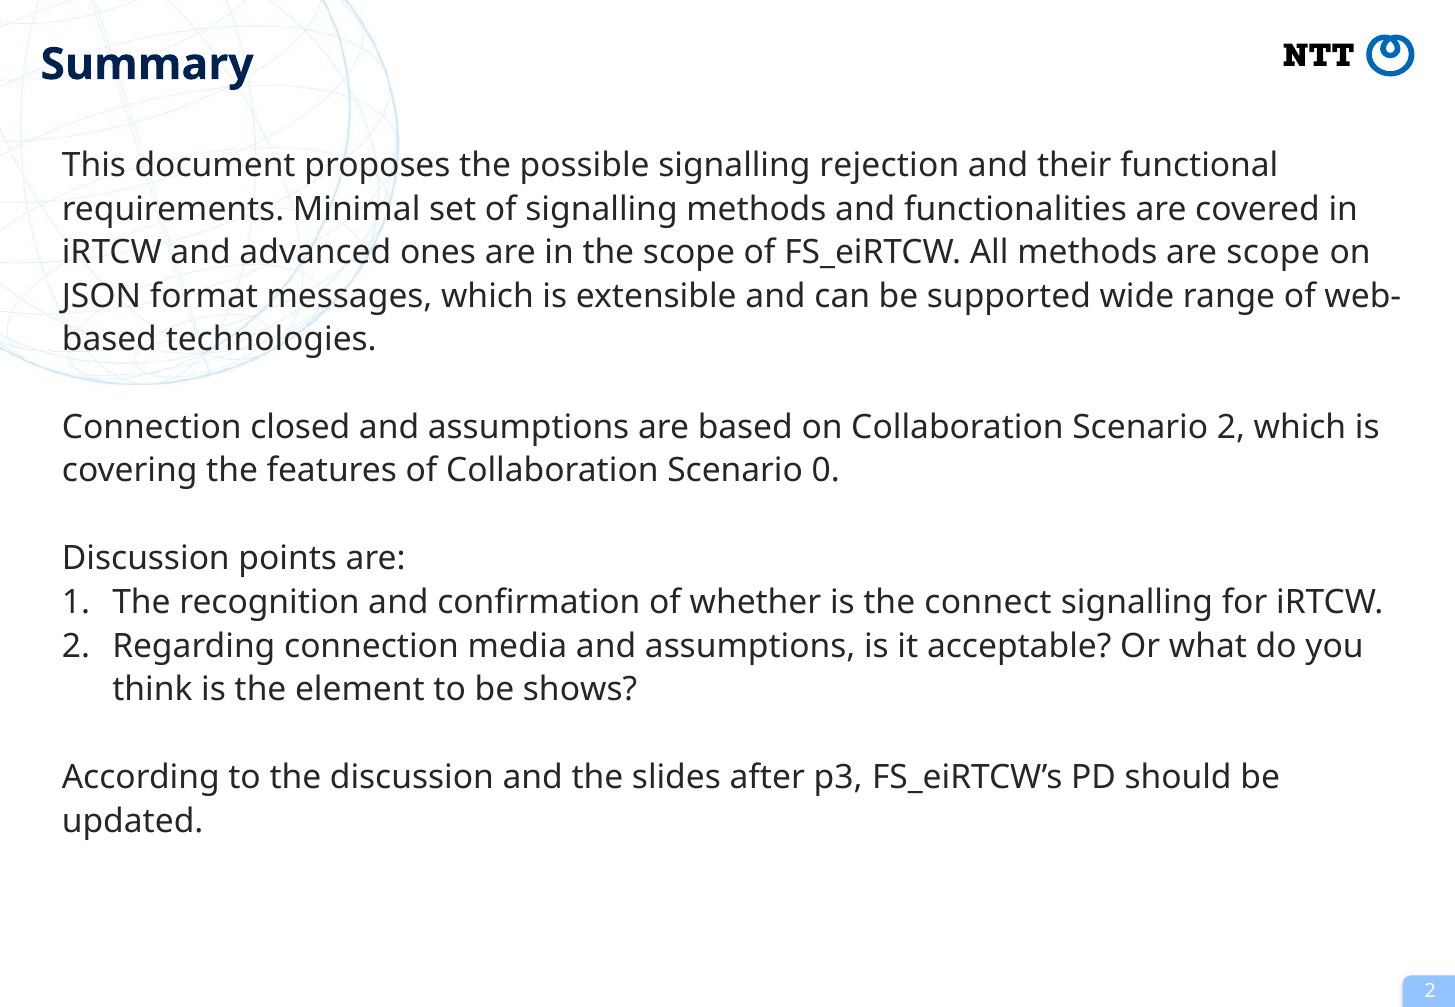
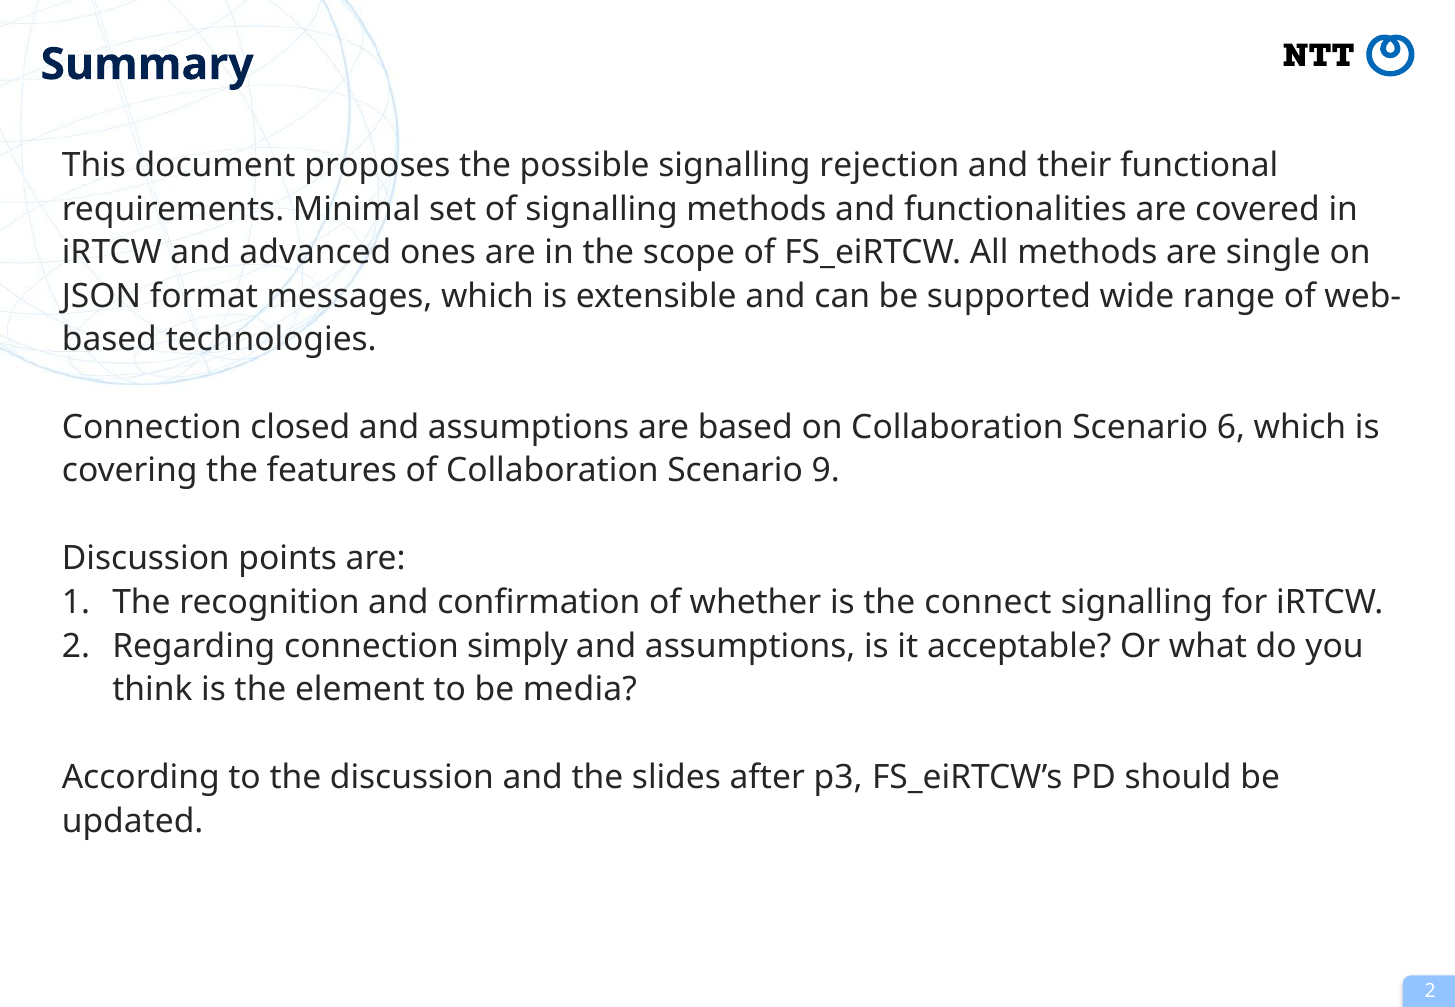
are scope: scope -> single (1273, 253)
Scenario 2: 2 -> 6 (1231, 427)
0: 0 -> 9 (826, 471)
media: media -> simply (518, 646)
shows: shows -> media (580, 690)
